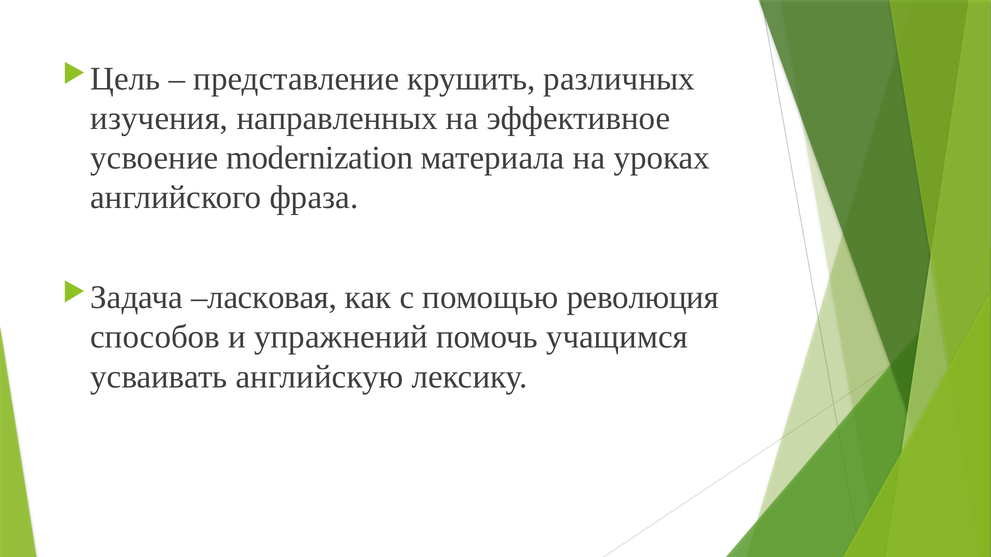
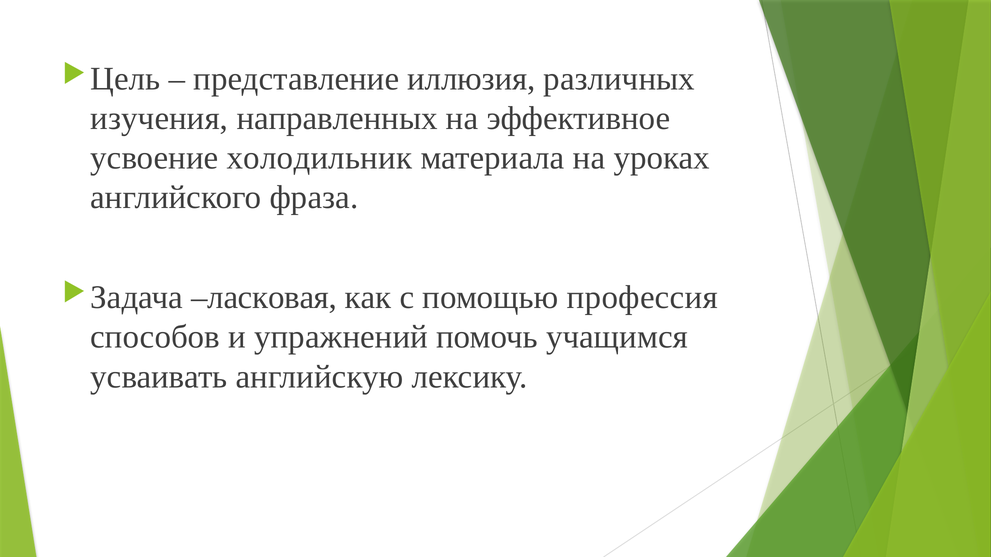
крушить: крушить -> иллюзия (471, 79)
modernization: modernization -> холодильник (319, 158)
революция: революция -> профессия (642, 298)
